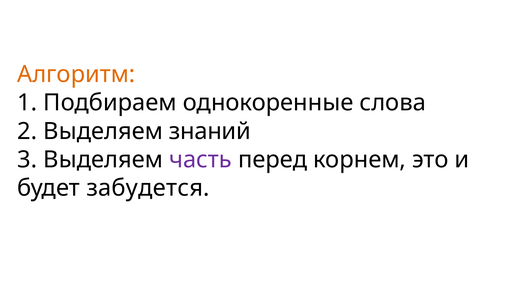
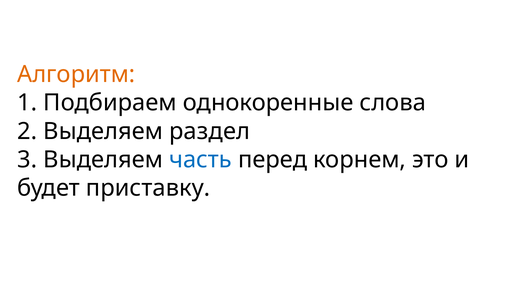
знаний: знаний -> раздел (210, 131)
часть colour: purple -> blue (201, 160)
забудется: забудется -> приставку (148, 188)
